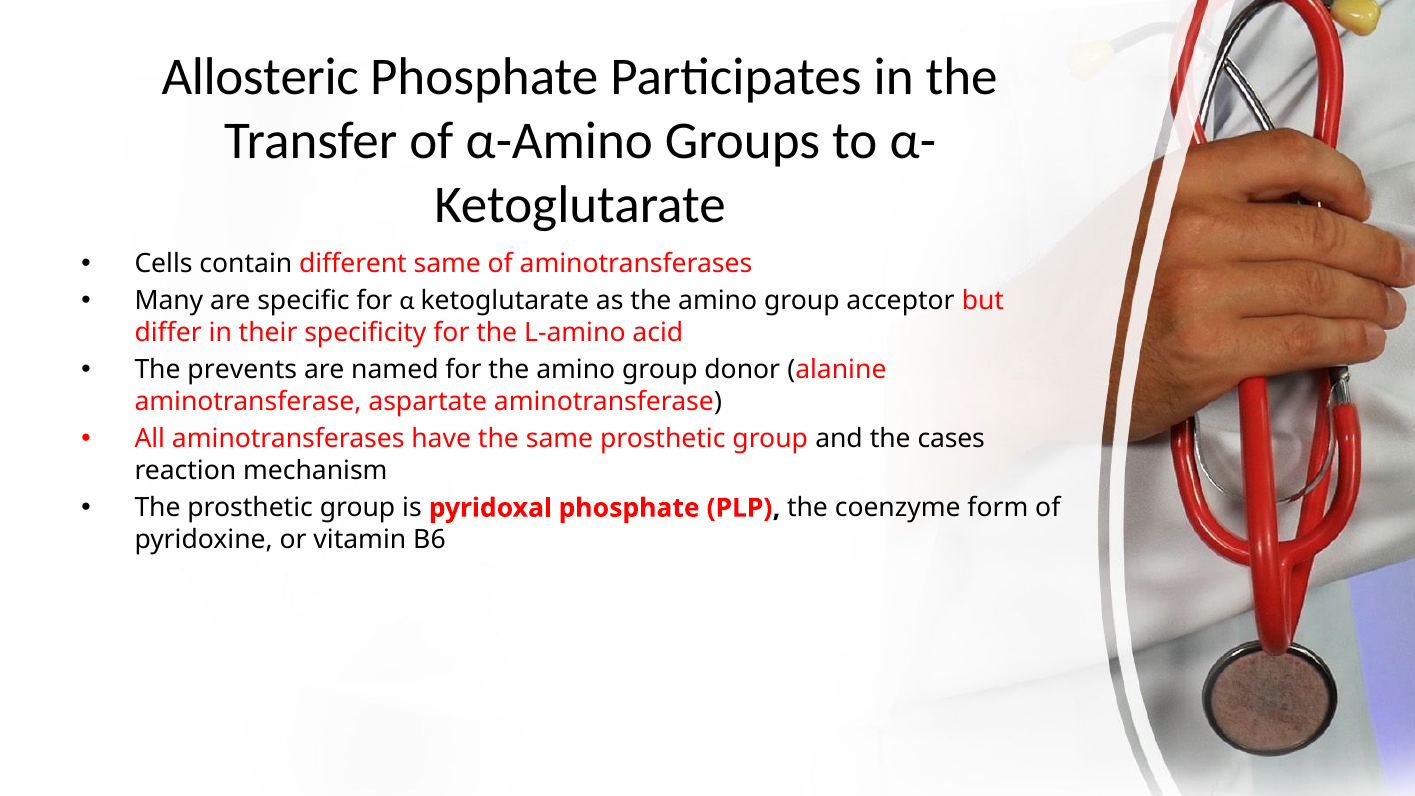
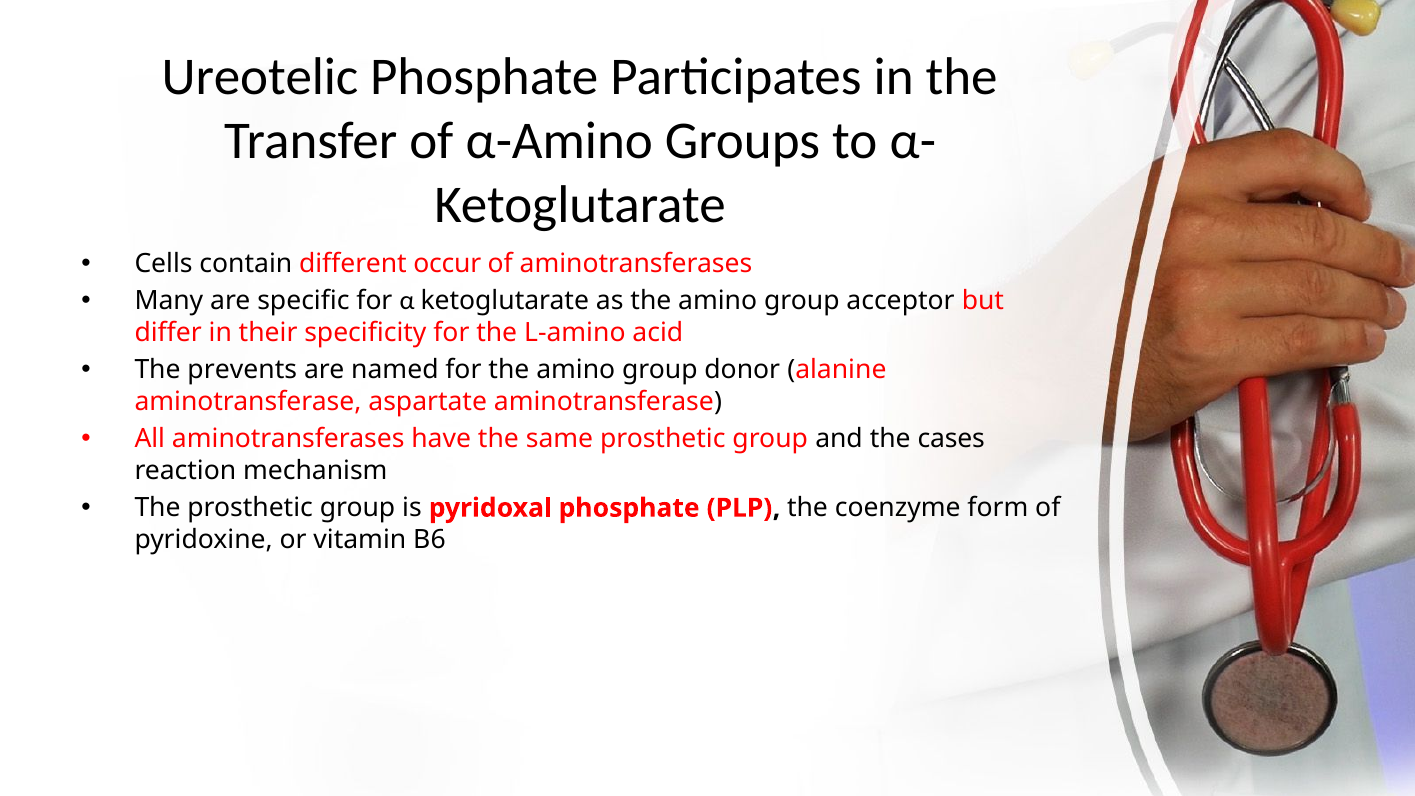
Allosteric: Allosteric -> Ureotelic (260, 77)
different same: same -> occur (447, 264)
